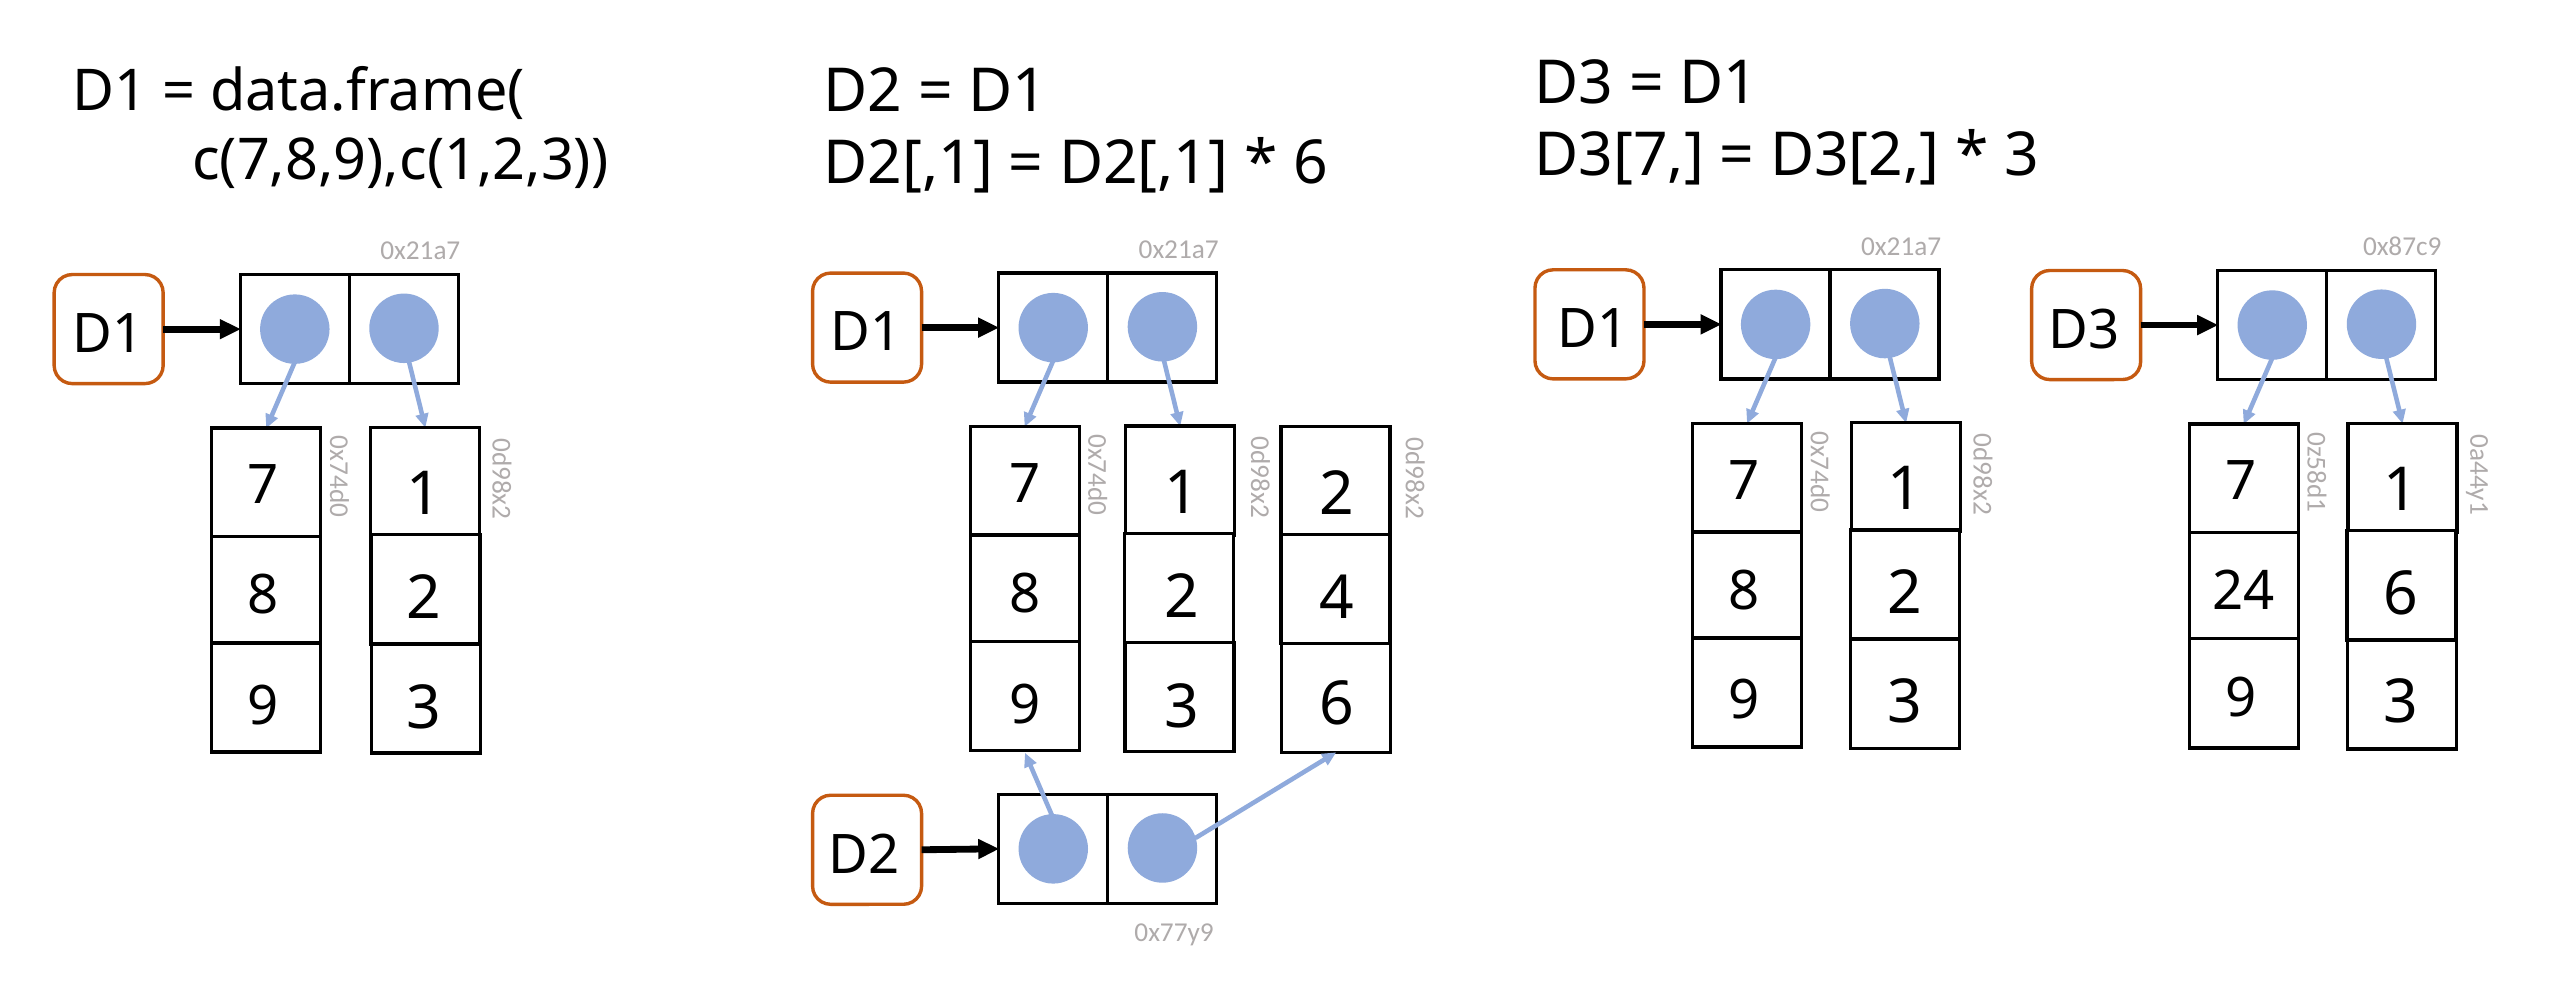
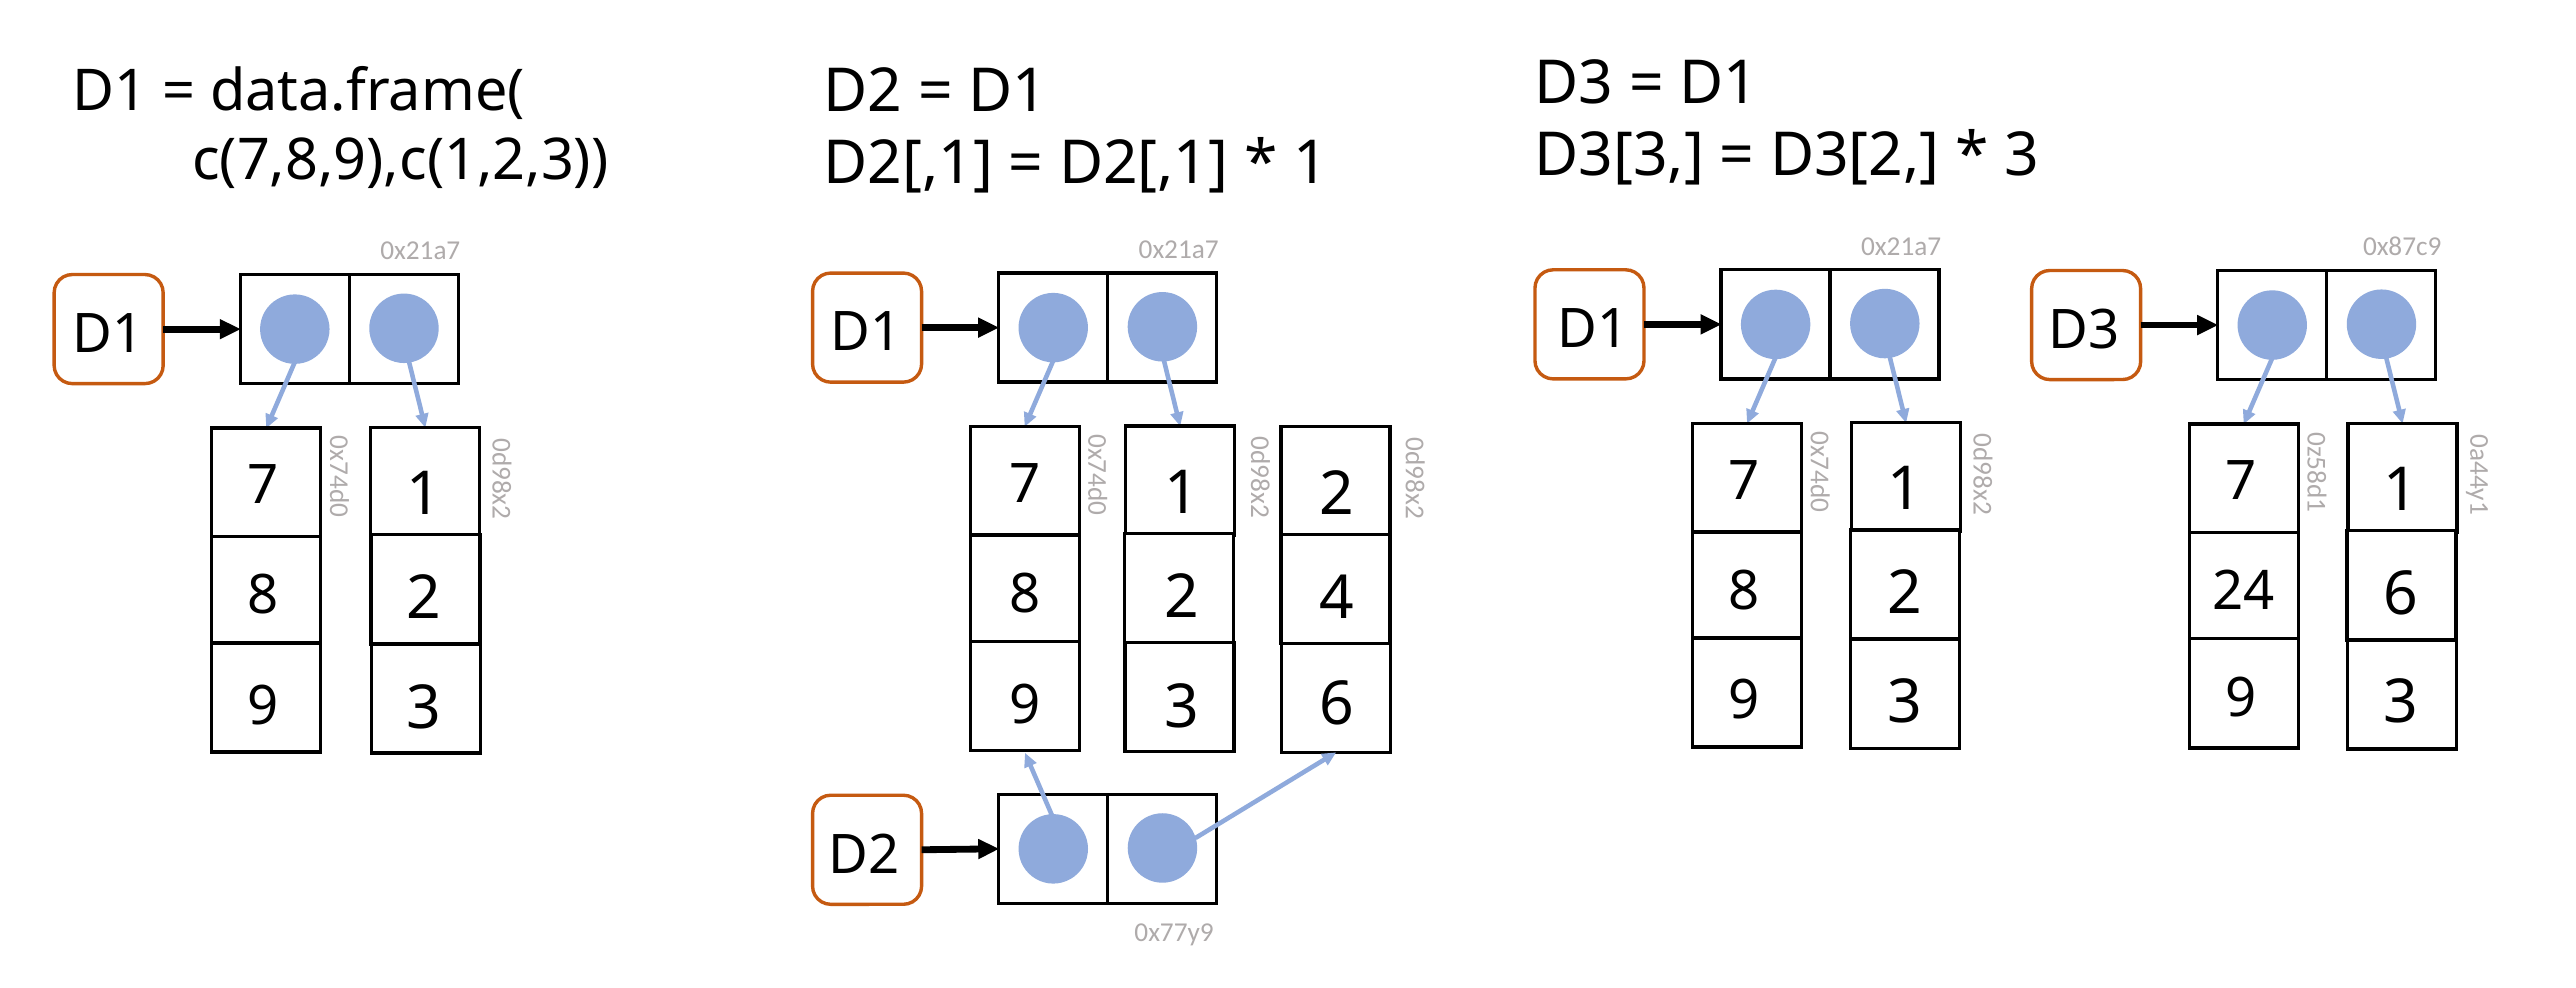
D3[7: D3[7 -> D3[3 (1619, 156)
6: 6 -> 1 (1310, 164)
